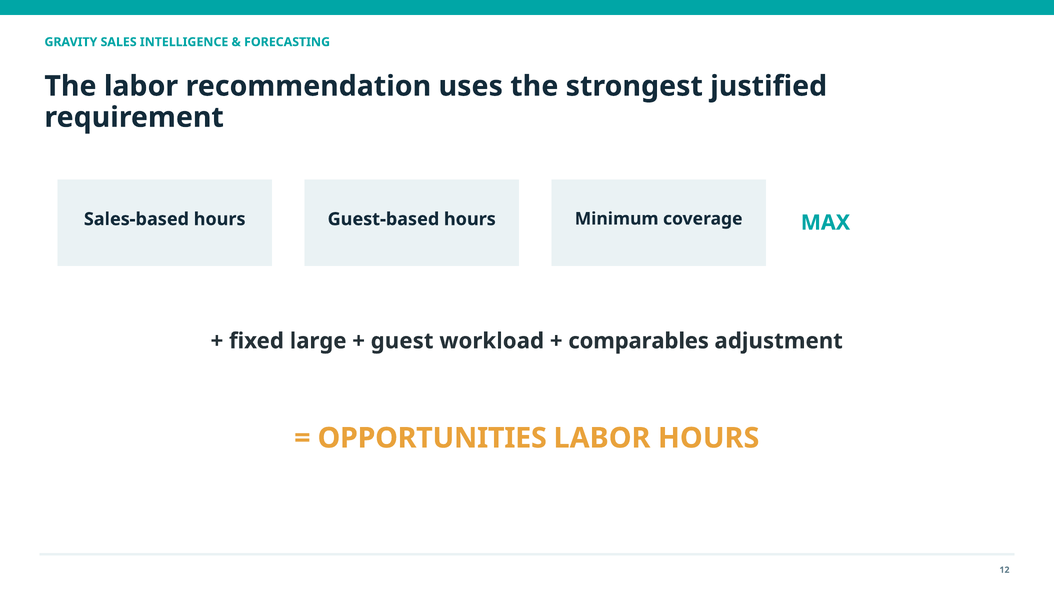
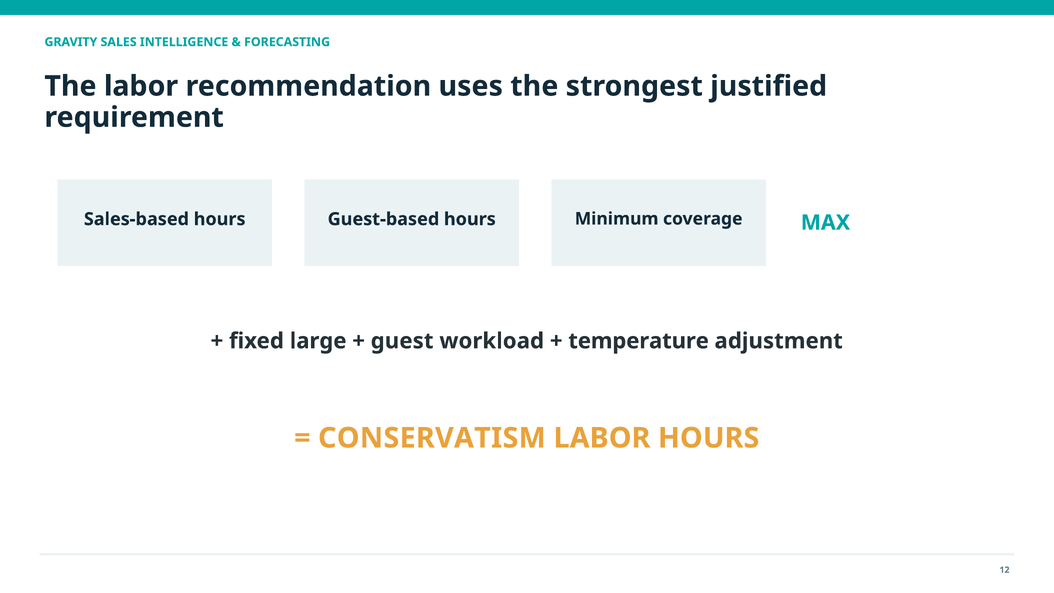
comparables: comparables -> temperature (639, 341)
OPPORTUNITIES: OPPORTUNITIES -> CONSERVATISM (432, 438)
